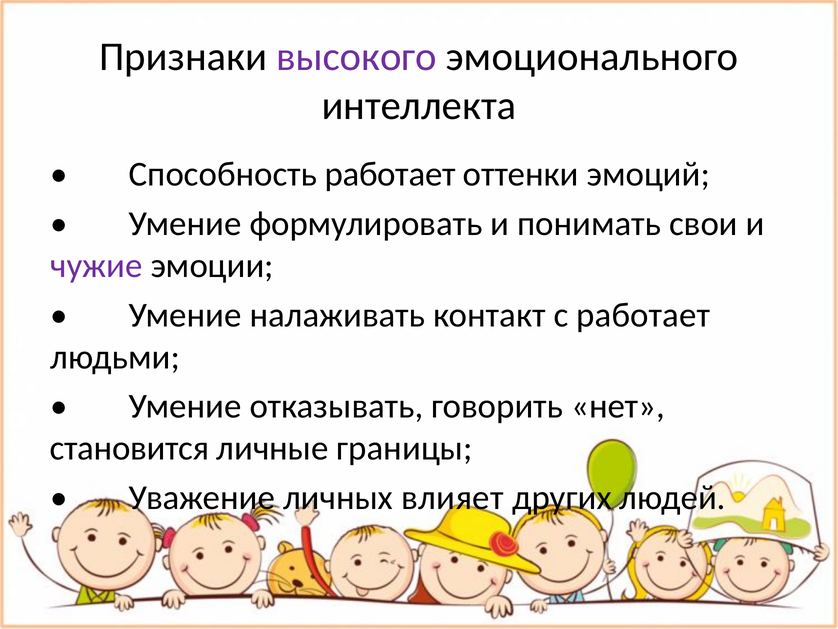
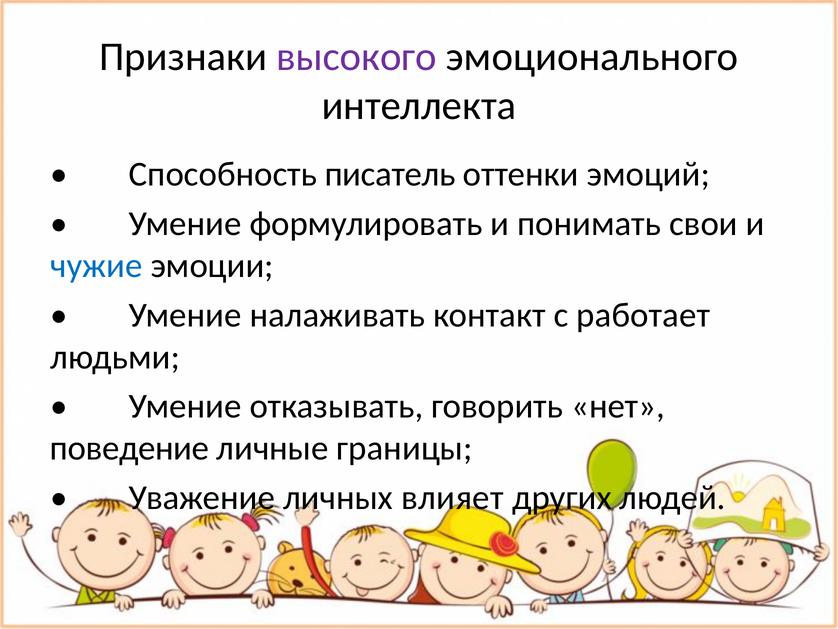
Способность работает: работает -> писатель (390, 174)
чужие colour: purple -> blue (96, 265)
становится: становится -> поведение (130, 448)
